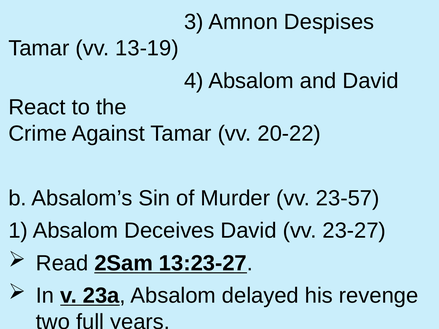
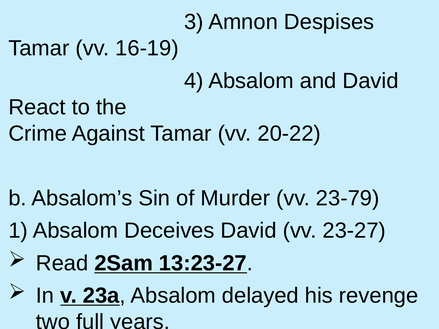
13-19: 13-19 -> 16-19 (147, 48)
23-57: 23-57 -> 23-79 (348, 198)
